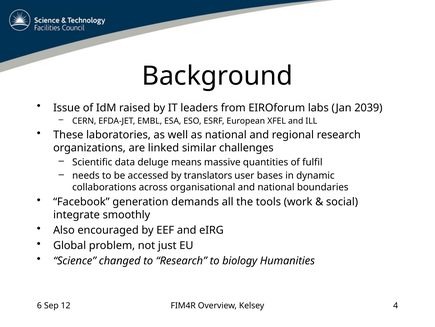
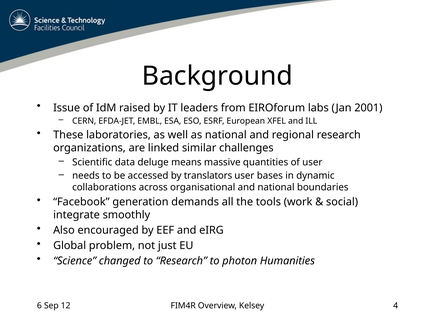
2039: 2039 -> 2001 (368, 108)
of fulfil: fulfil -> user (312, 162)
biology: biology -> photon (240, 260)
